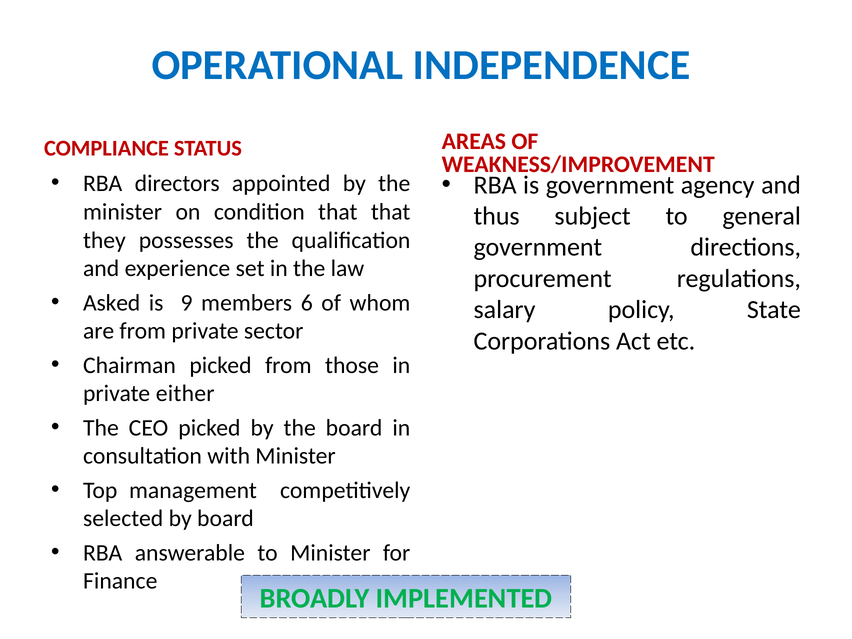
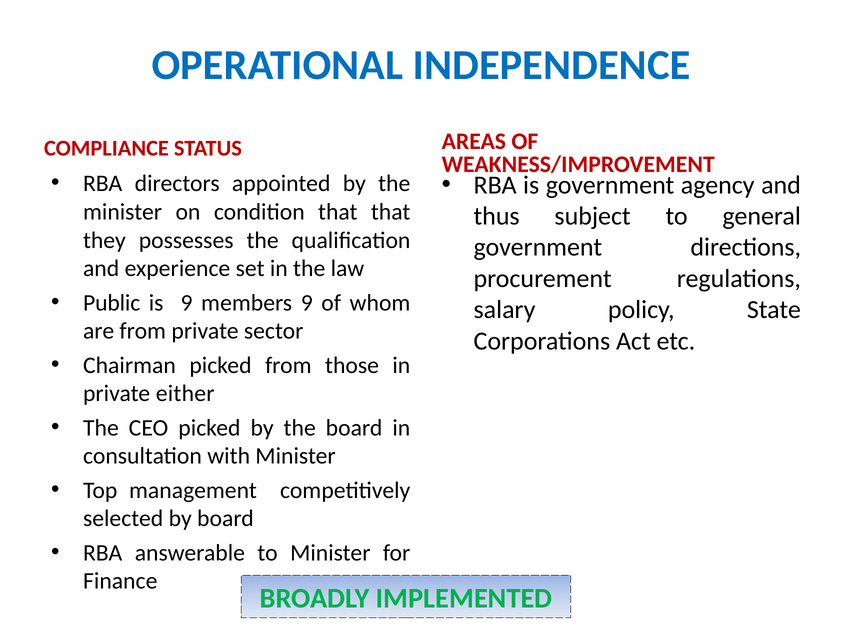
Asked: Asked -> Public (112, 303)
members 6: 6 -> 9 (307, 303)
